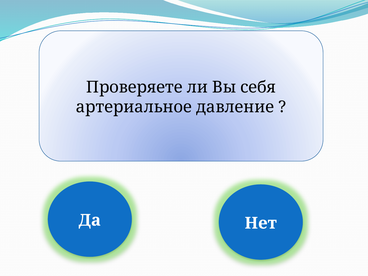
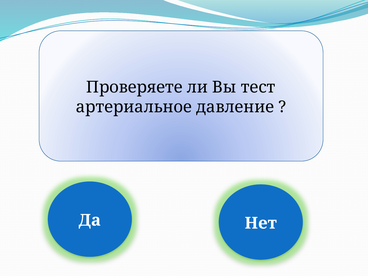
себя: себя -> тест (258, 87)
